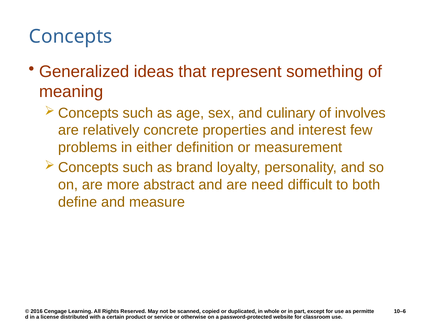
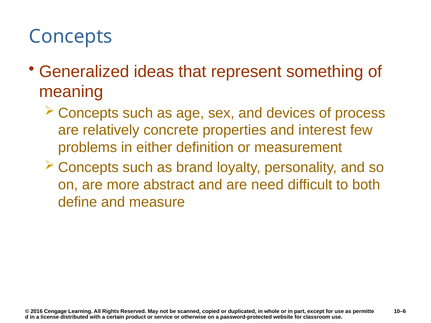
culinary: culinary -> devices (291, 113)
involves: involves -> process (360, 113)
